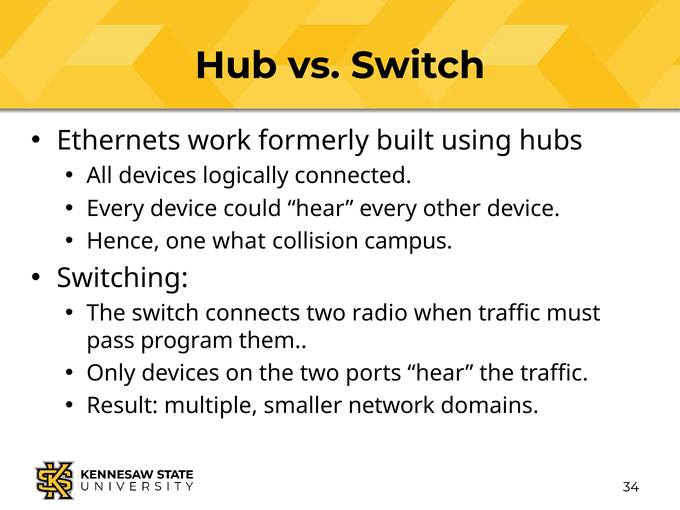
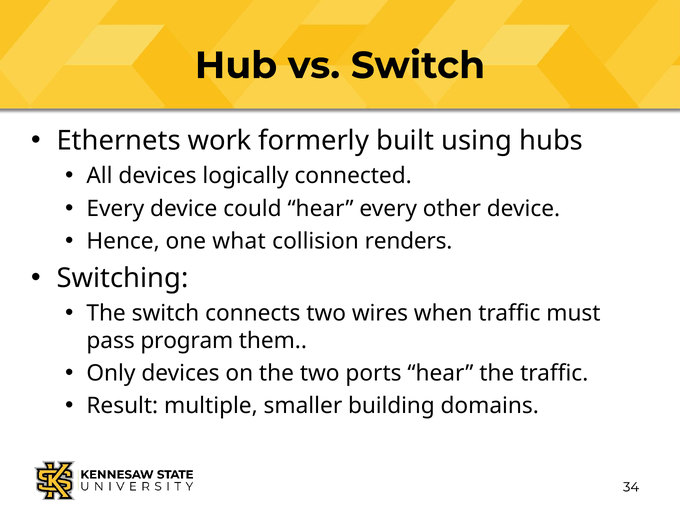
campus: campus -> renders (409, 241)
radio: radio -> wires (380, 313)
network: network -> building (391, 406)
